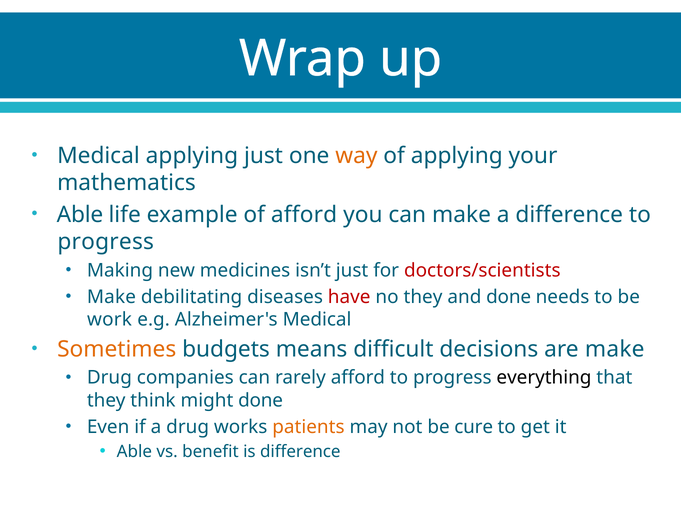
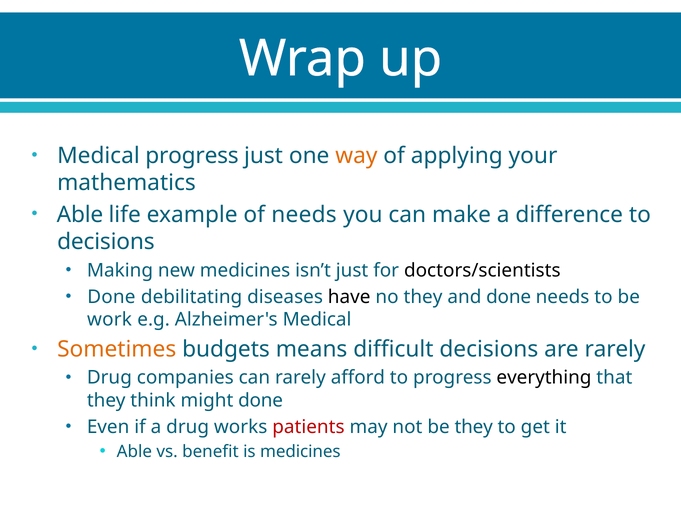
Medical applying: applying -> progress (192, 156)
of afford: afford -> needs (304, 215)
progress: progress -> decisions (106, 242)
doctors/scientists colour: red -> black (482, 271)
Make: Make -> Done (111, 297)
have colour: red -> black (349, 297)
are make: make -> rarely (615, 350)
patients colour: orange -> red (308, 428)
be cure: cure -> they (474, 428)
is difference: difference -> medicines (300, 452)
